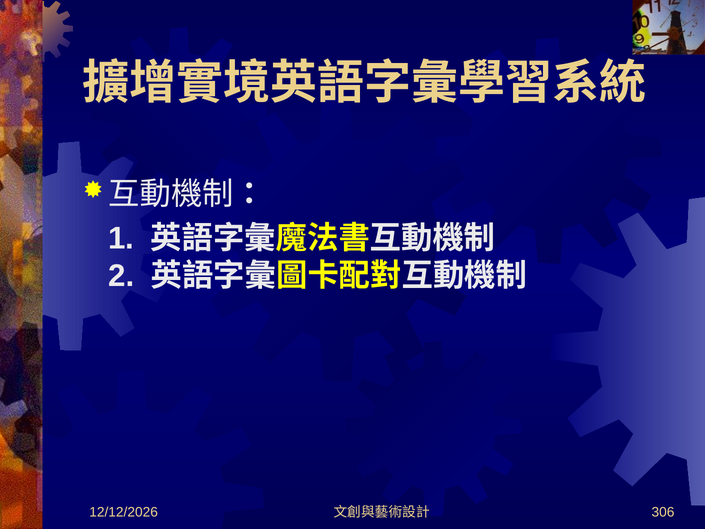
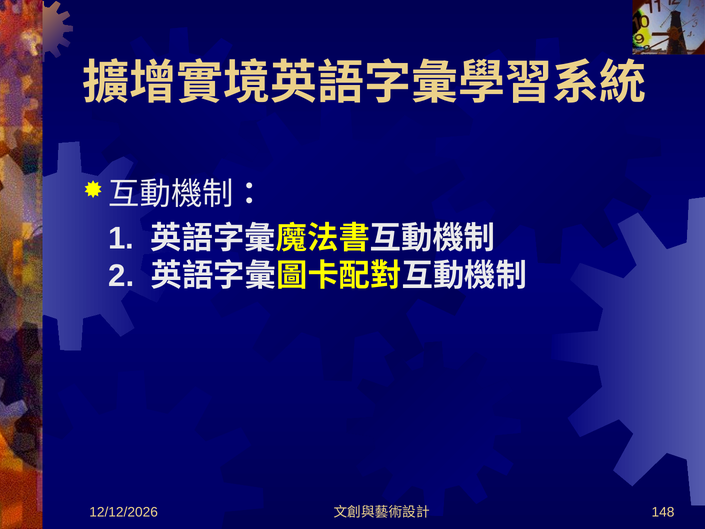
306: 306 -> 148 (663, 512)
